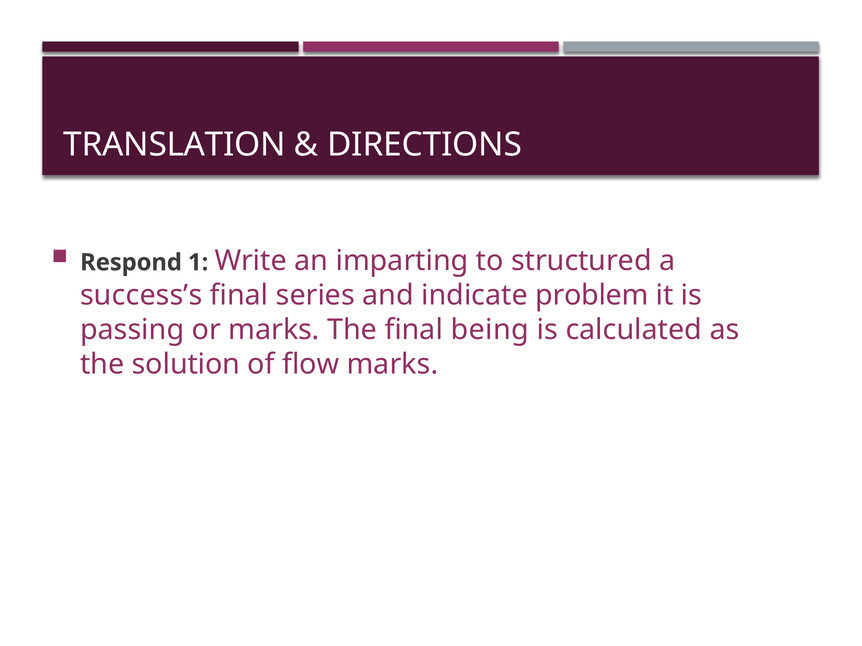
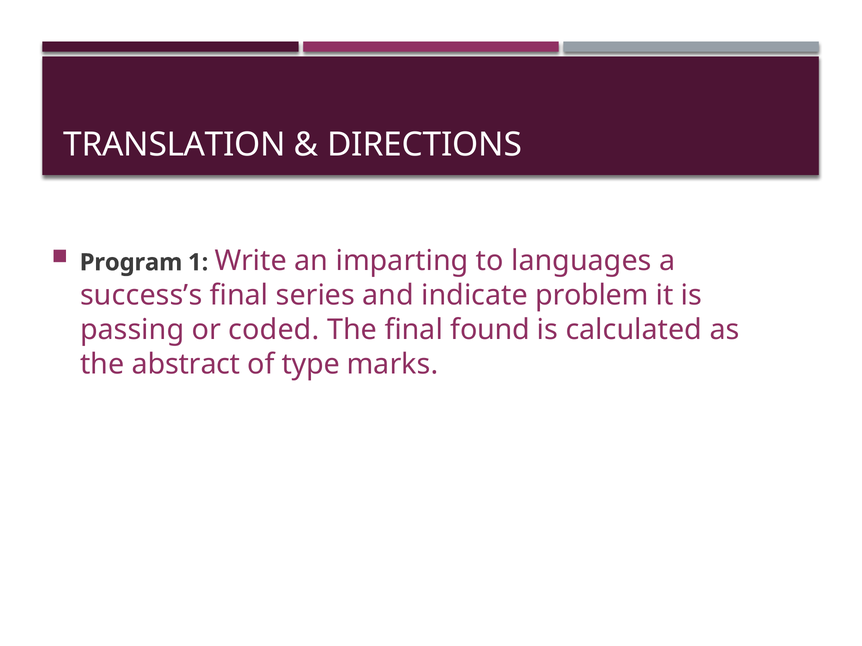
Respond: Respond -> Program (131, 263)
structured: structured -> languages (581, 261)
or marks: marks -> coded (274, 330)
being: being -> found (490, 330)
solution: solution -> abstract (186, 365)
flow: flow -> type (311, 365)
